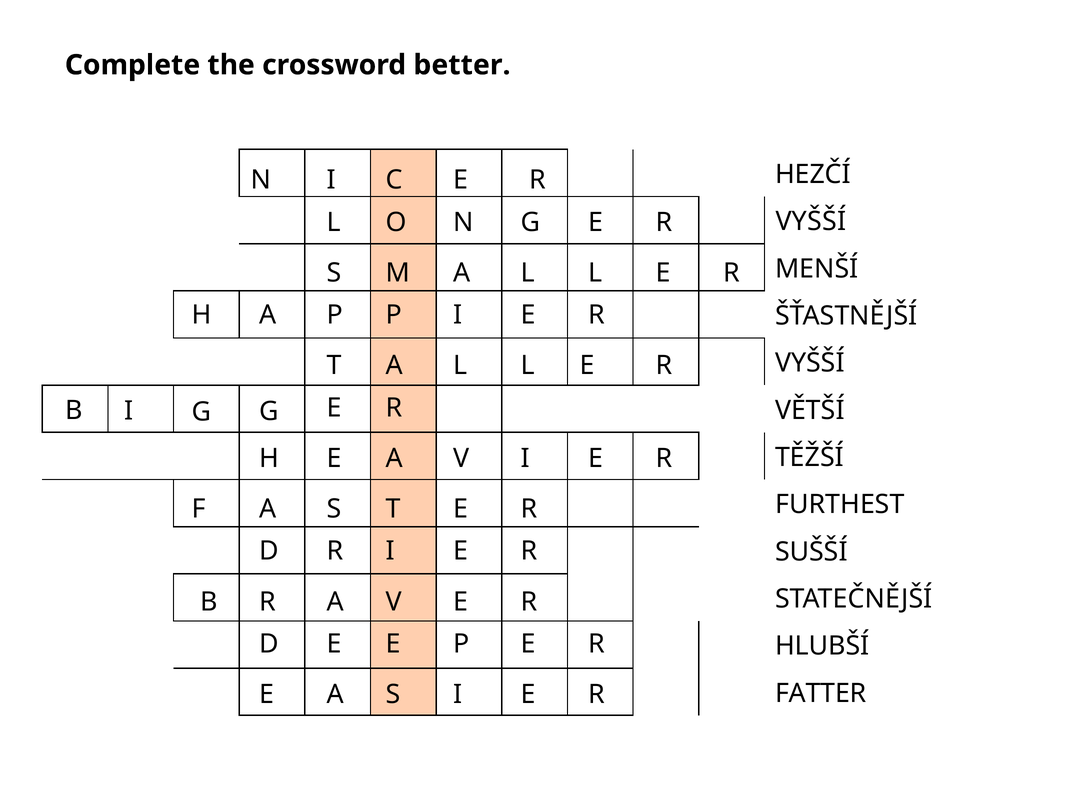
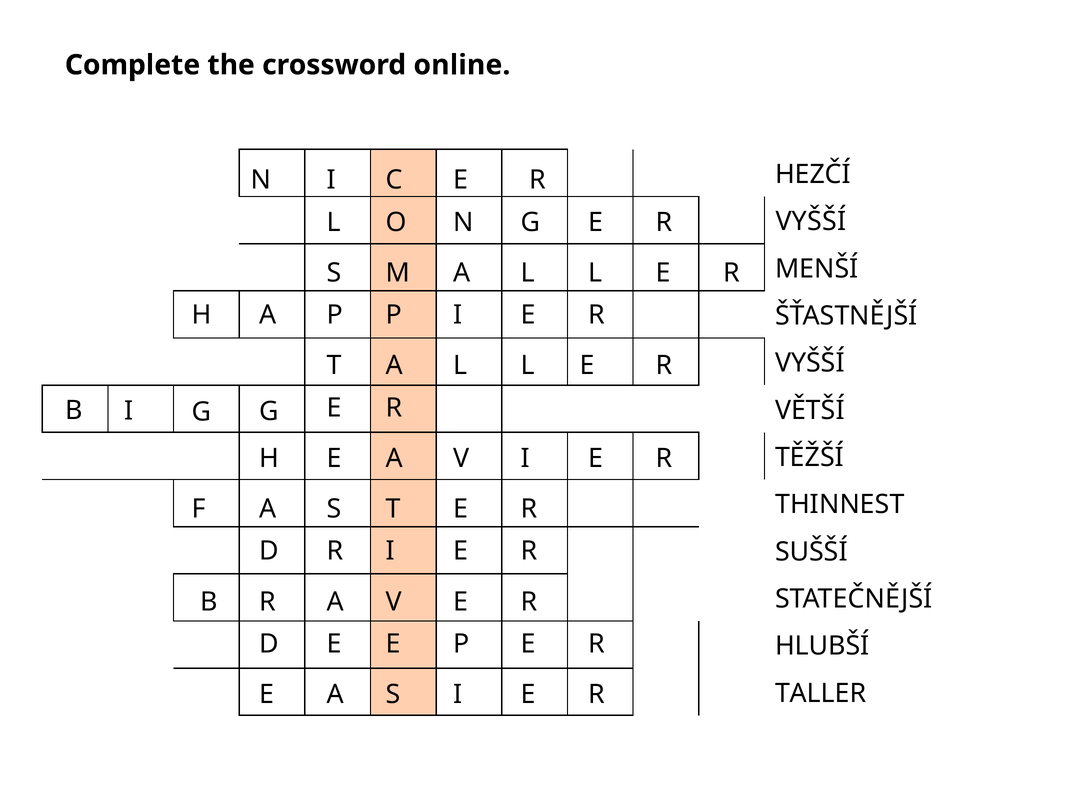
better: better -> online (462, 65)
FURTHEST: FURTHEST -> THINNEST (840, 505)
FATTER: FATTER -> TALLER (821, 693)
